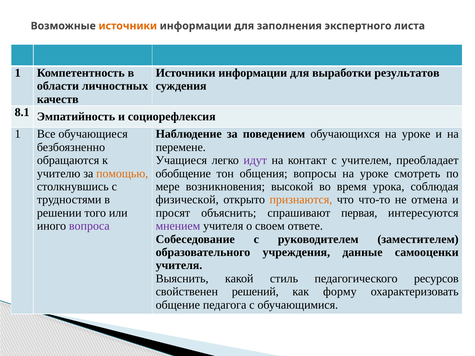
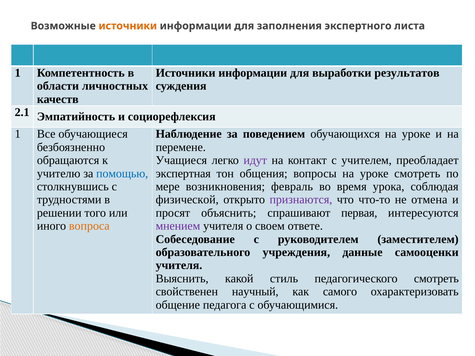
8.1: 8.1 -> 2.1 (22, 112)
помощью colour: orange -> blue (122, 174)
обобщение: обобщение -> экспертная (183, 174)
высокой: высокой -> февраль (292, 187)
признаются colour: orange -> purple (301, 200)
вопроса colour: purple -> orange (89, 226)
педагогического ресурсов: ресурсов -> смотреть (436, 279)
решений: решений -> научный (255, 292)
форму: форму -> самого (340, 292)
